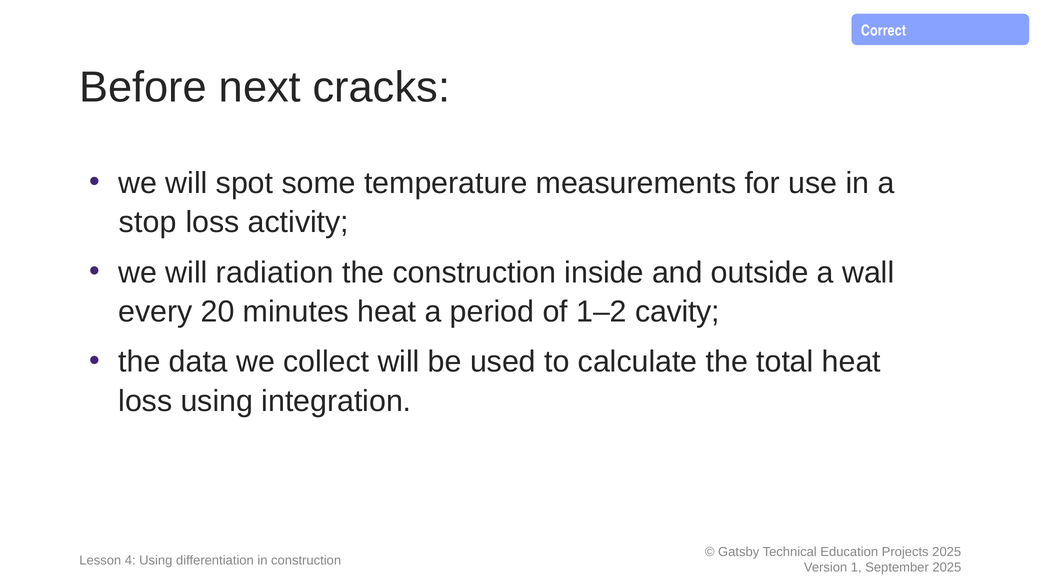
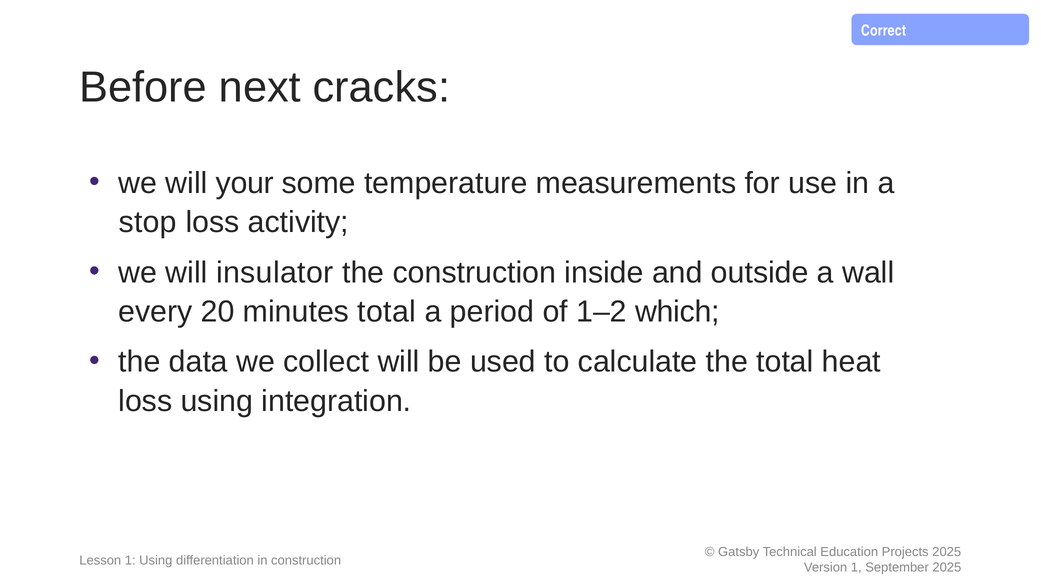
spot: spot -> your (245, 183)
radiation: radiation -> insulator (275, 272)
minutes heat: heat -> total (387, 312)
cavity: cavity -> which (677, 312)
Lesson 4: 4 -> 1 (130, 560)
